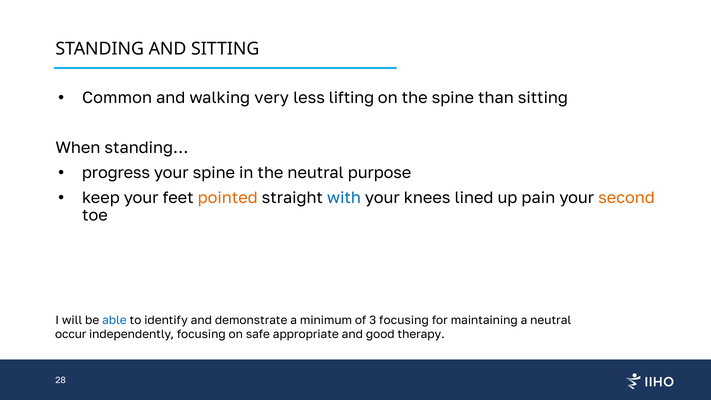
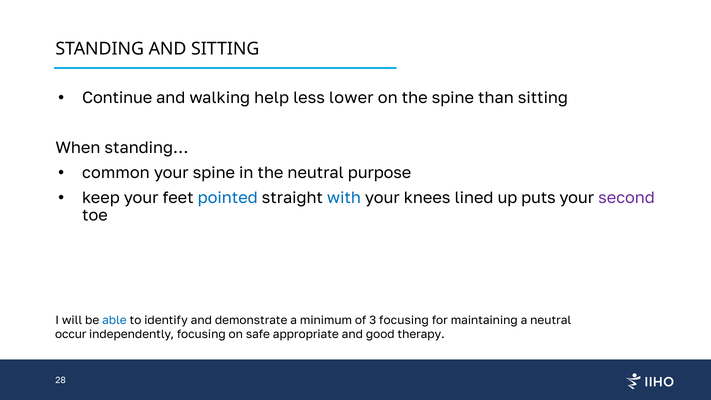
Common: Common -> Continue (117, 98)
very: very -> help (272, 98)
lifting: lifting -> lower (351, 98)
progress: progress -> common (116, 173)
pointed colour: orange -> blue (228, 198)
pain: pain -> puts (538, 198)
second colour: orange -> purple (627, 198)
